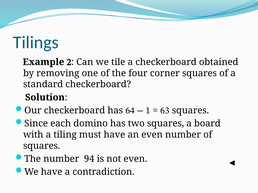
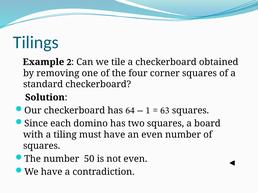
94: 94 -> 50 (89, 159)
